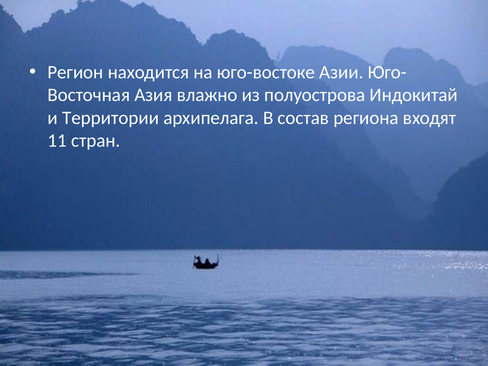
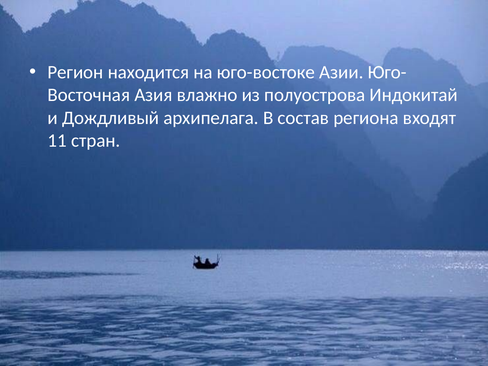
Территории: Территории -> Дождливый (111, 118)
